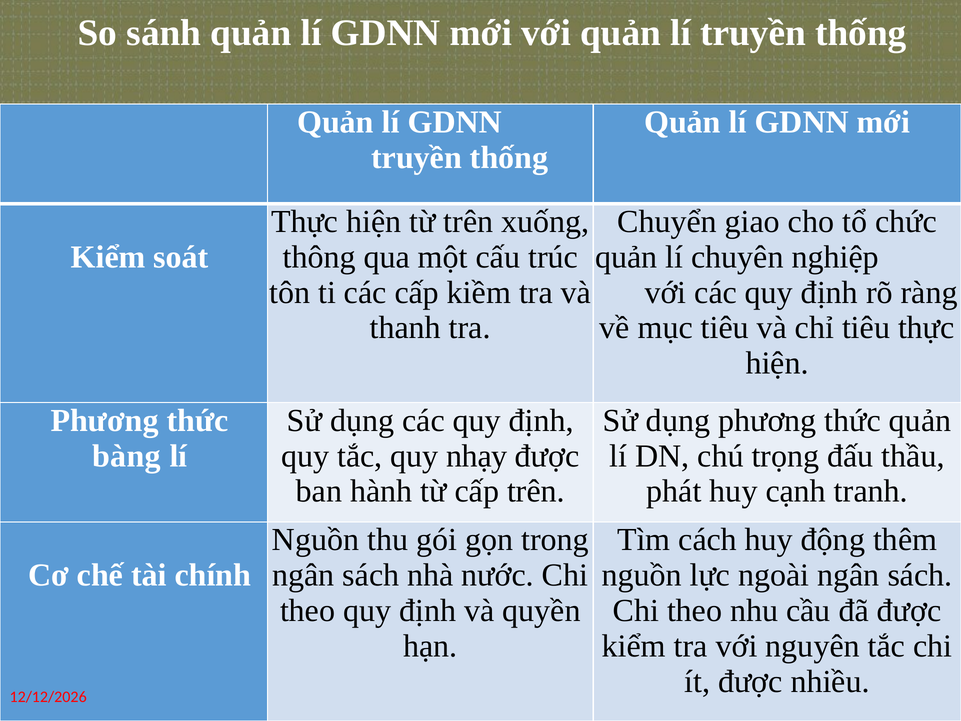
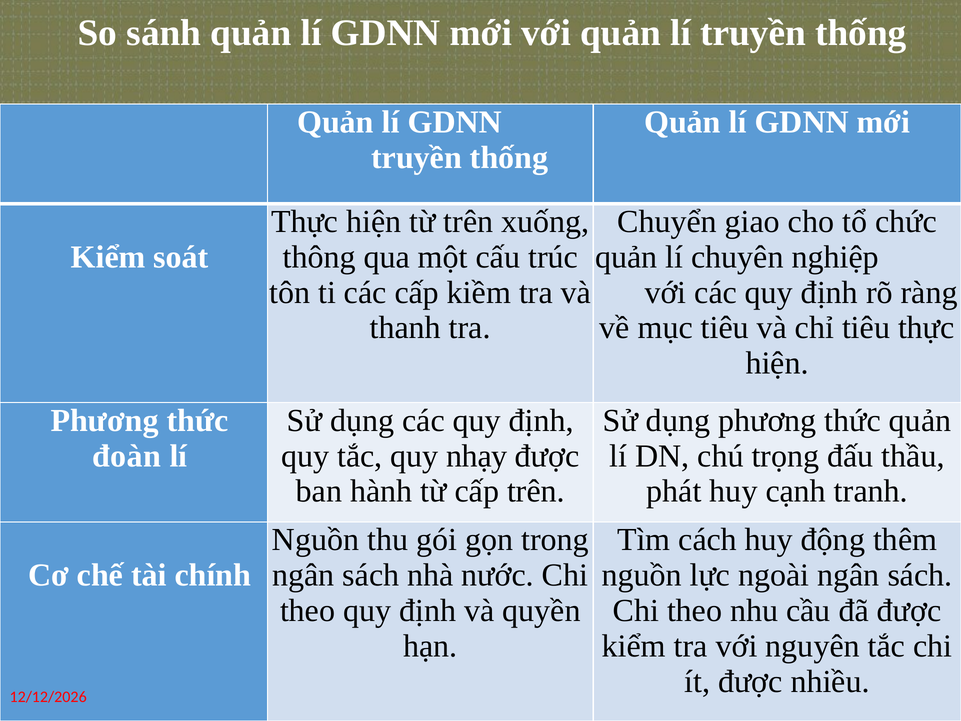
bàng: bàng -> đoàn (127, 456)
